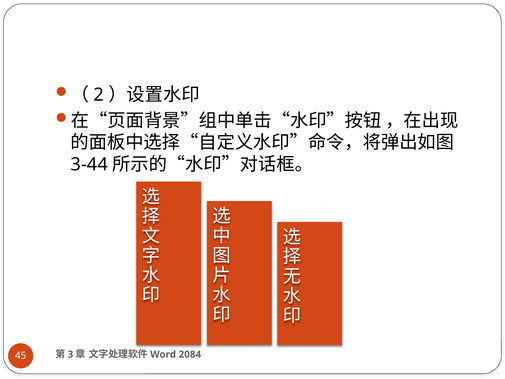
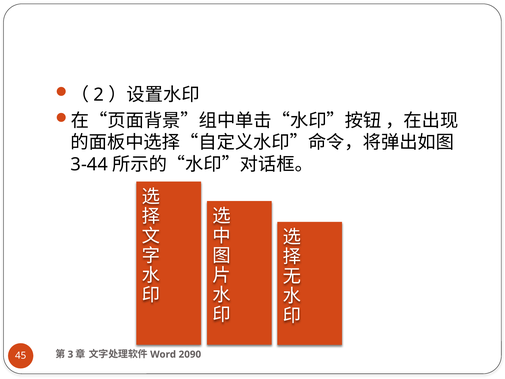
2084: 2084 -> 2090 (190, 354)
